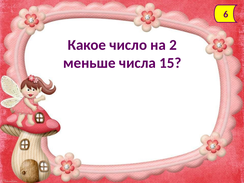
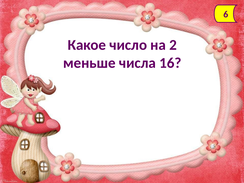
15: 15 -> 16 (170, 63)
